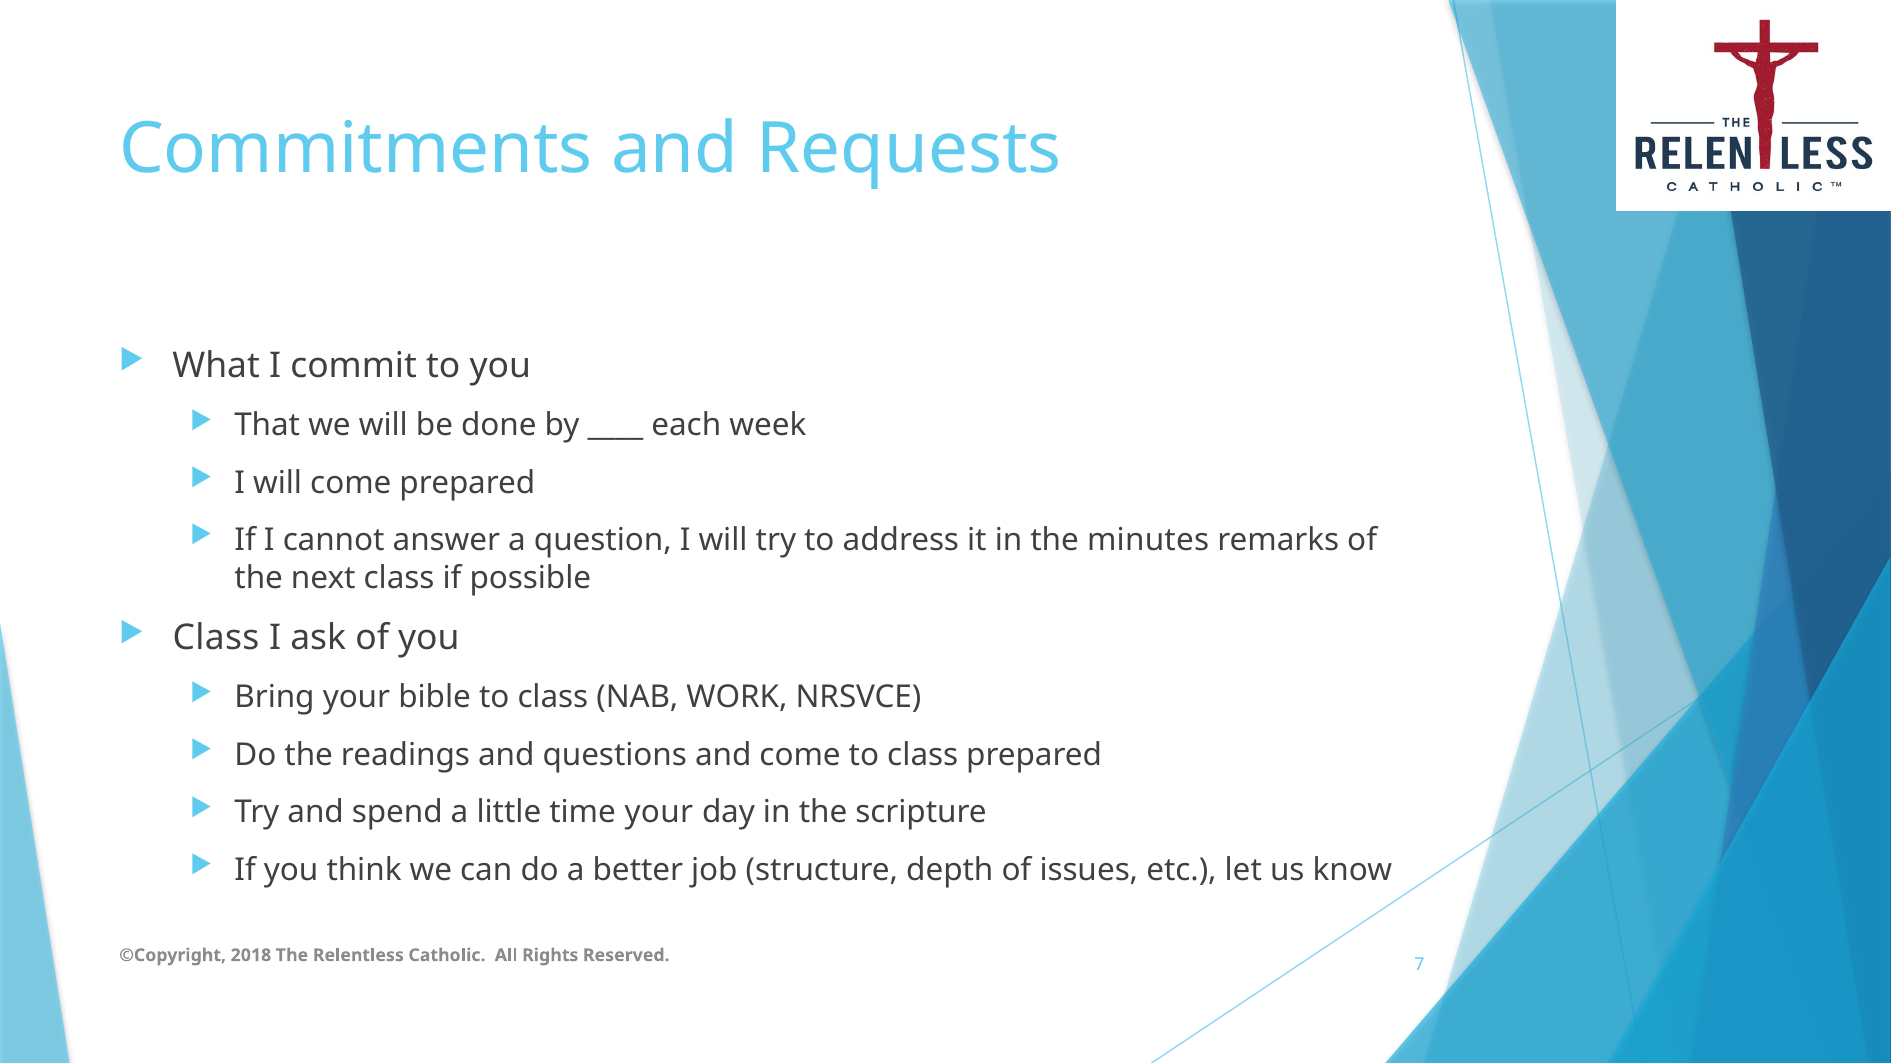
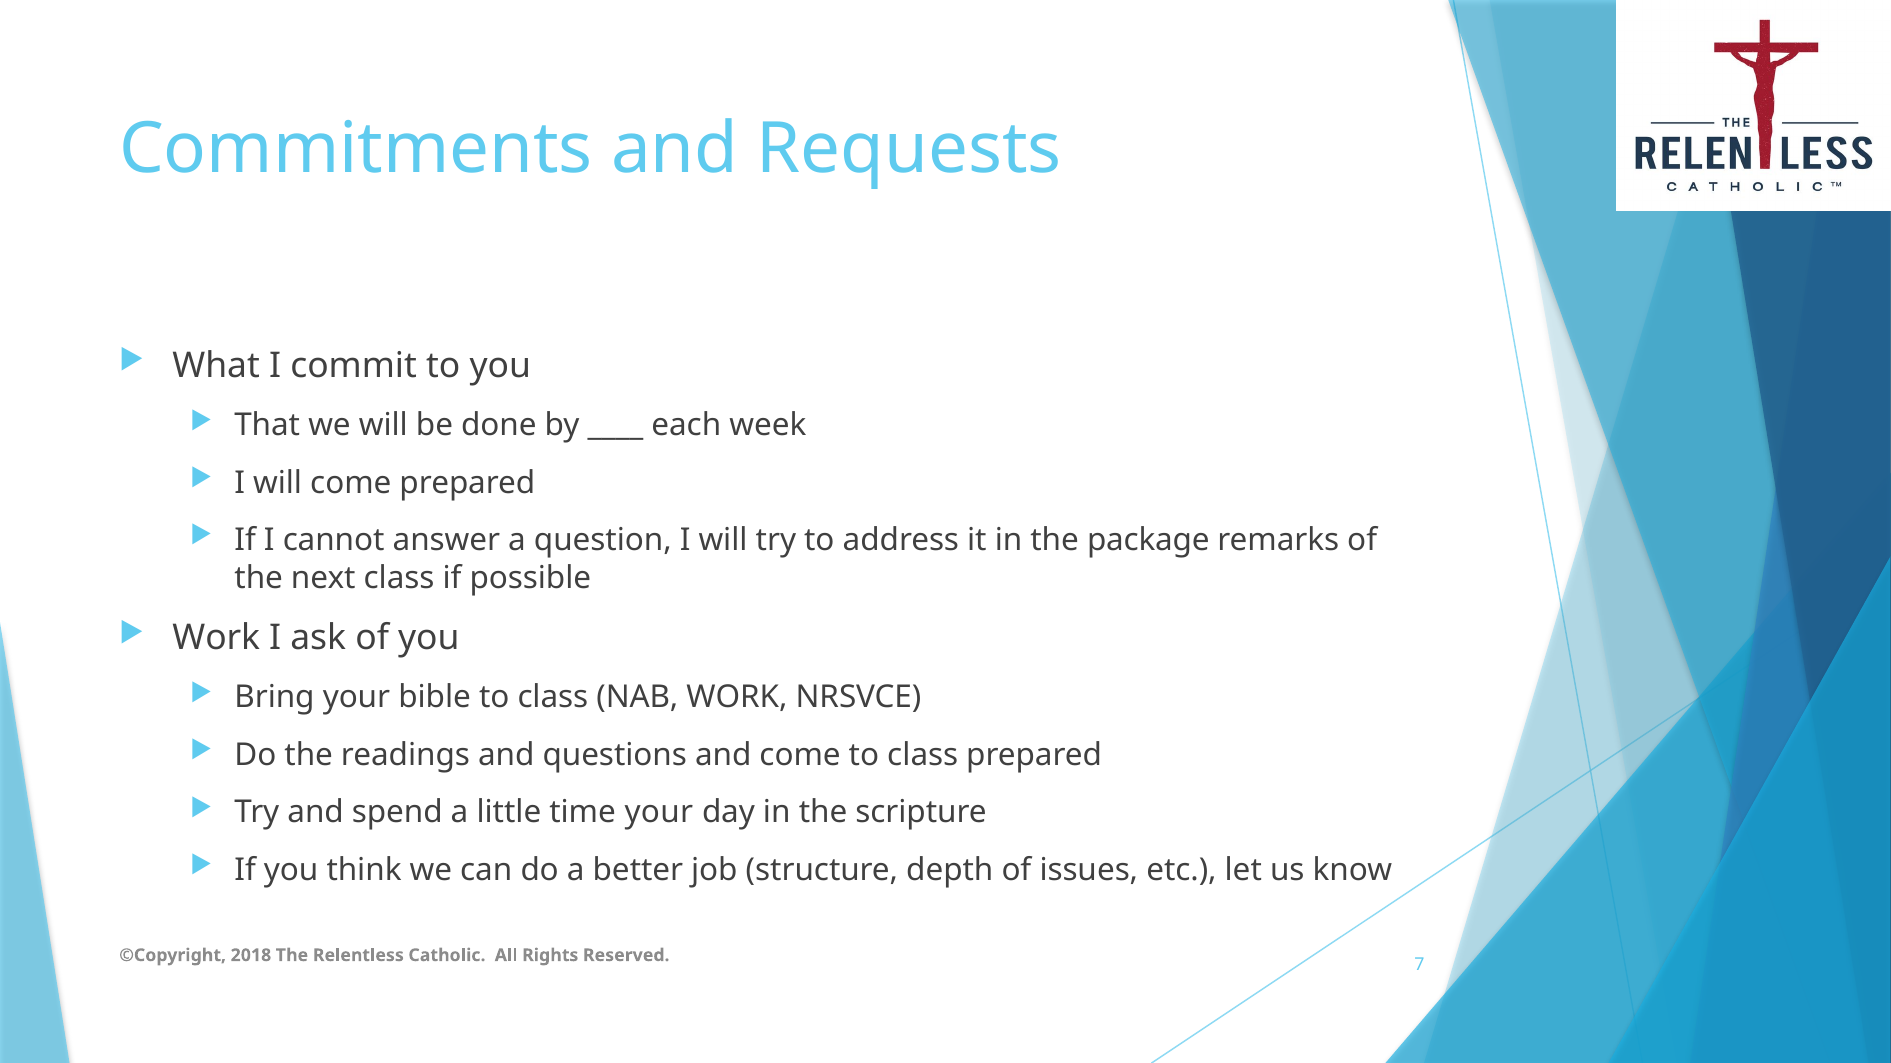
minutes: minutes -> package (1148, 540)
Class: Class -> Work (216, 638)
